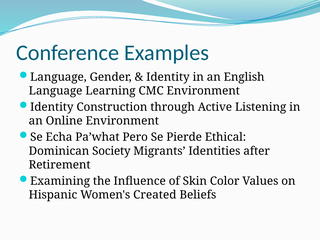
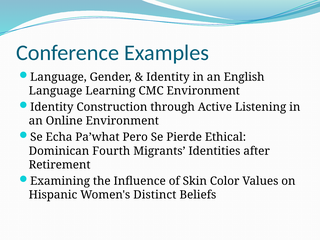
Society: Society -> Fourth (111, 151)
Created: Created -> Distinct (155, 195)
